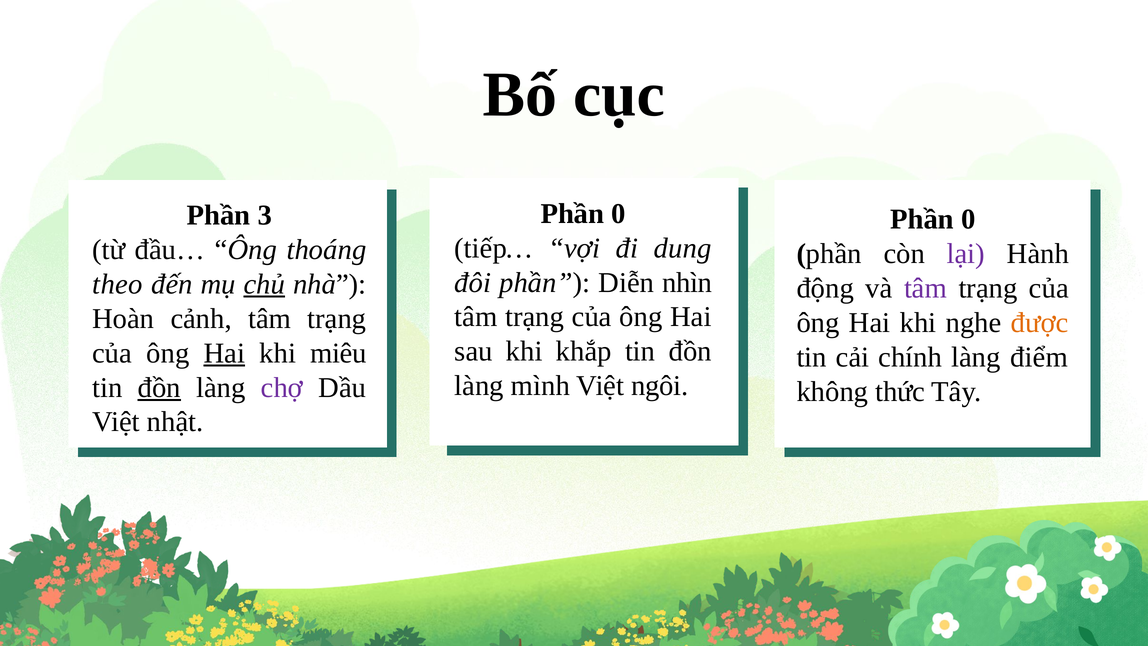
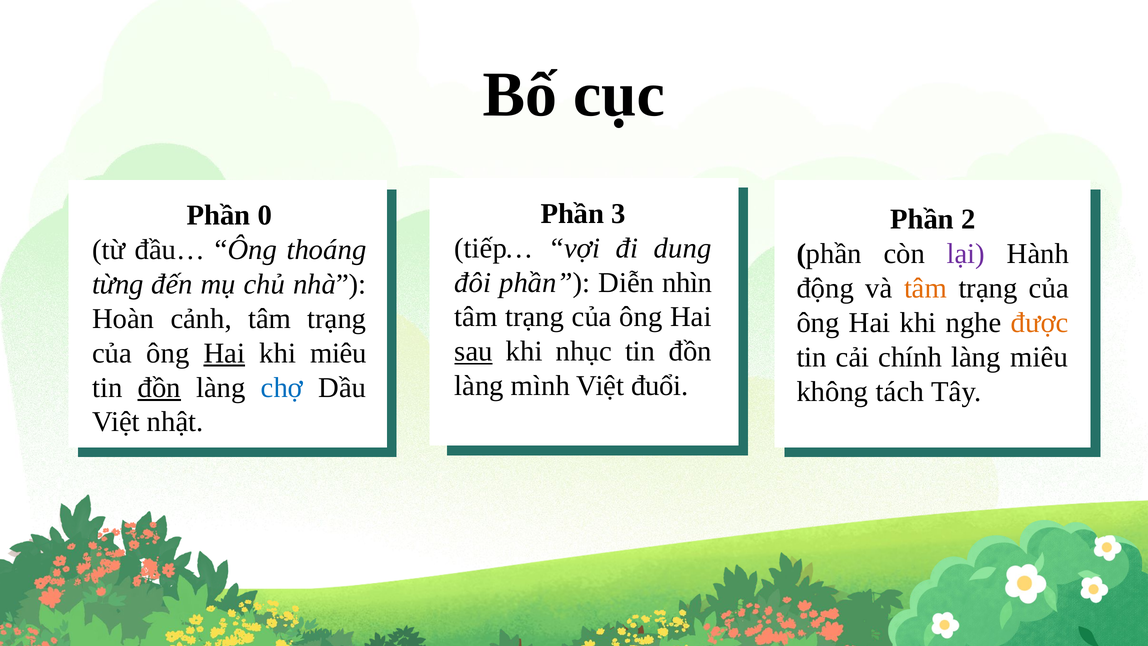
0: 0 -> 3 (619, 214)
3: 3 -> 0 (265, 215)
0: 0 -> 2 (968, 219)
theo: theo -> từng (118, 284)
chủ underline: present -> none (264, 284)
tâm colour: purple -> orange (926, 288)
sau underline: none -> present (474, 351)
khắp: khắp -> nhục (584, 351)
làng điểm: điểm -> miêu (1039, 357)
ngôi: ngôi -> đuổi (660, 386)
chợ colour: purple -> blue (282, 387)
thức: thức -> tách (900, 391)
